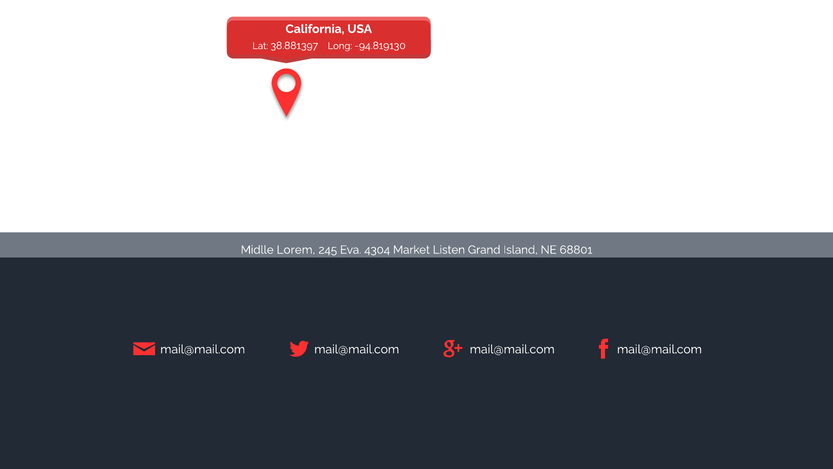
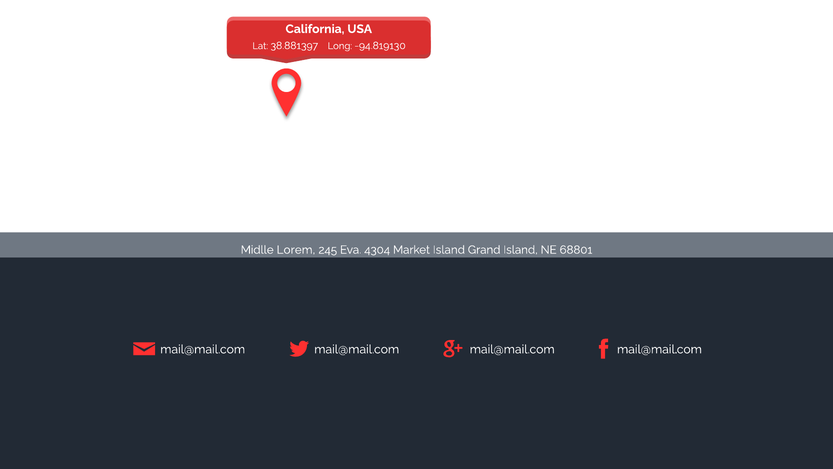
Market Listen: Listen -> Island (449, 250)
